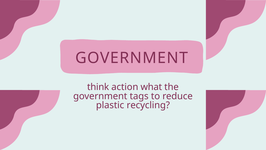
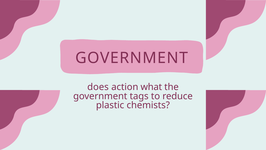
think: think -> does (98, 87)
recycling: recycling -> chemists (148, 105)
